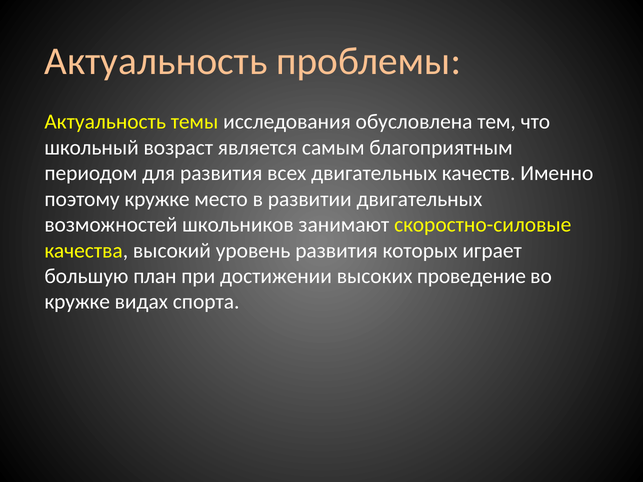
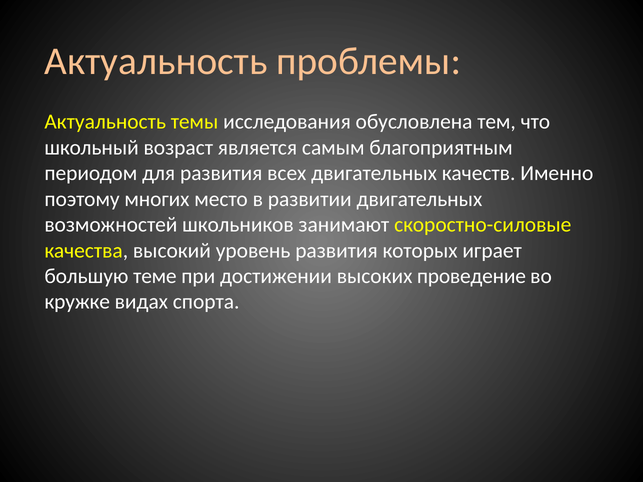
поэтому кружке: кружке -> многих (157, 199)
план: план -> теме (155, 276)
